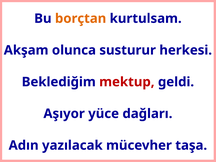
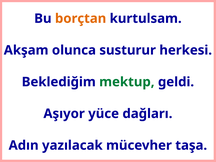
mektup colour: red -> green (127, 82)
